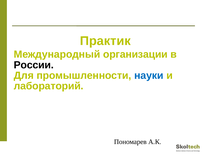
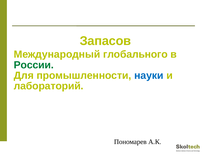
Практик: Практик -> Запасов (105, 41)
организации: организации -> глобального (135, 54)
России colour: black -> green (34, 65)
